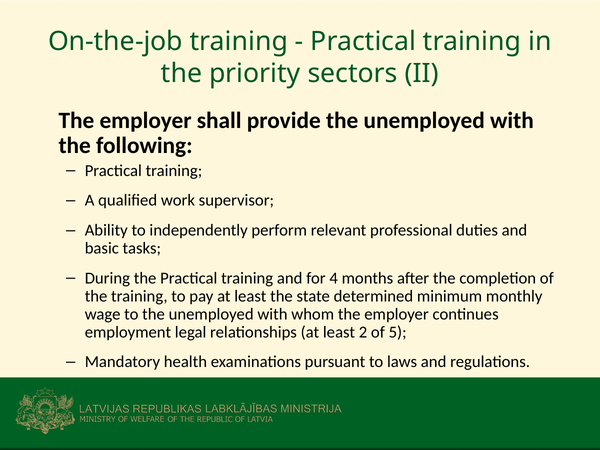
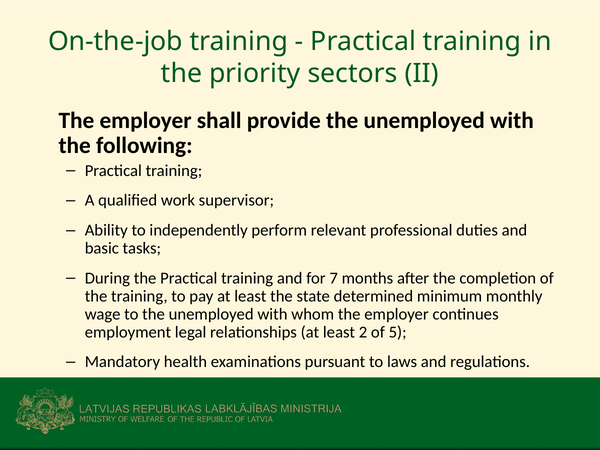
4: 4 -> 7 (334, 278)
